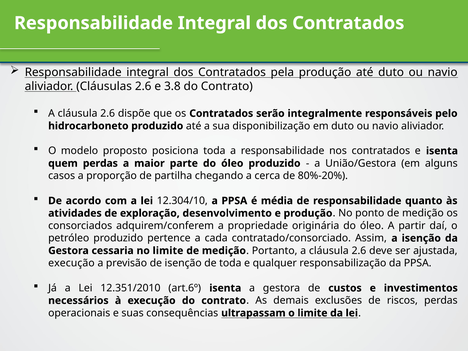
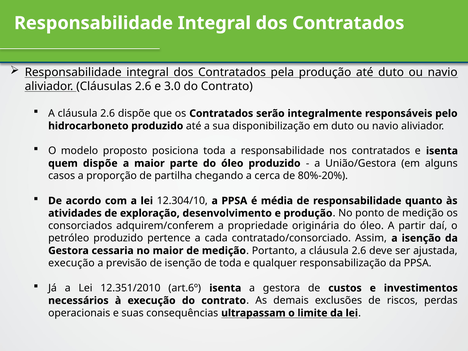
3.8: 3.8 -> 3.0 (172, 86)
quem perdas: perdas -> dispõe (100, 163)
no limite: limite -> maior (168, 251)
